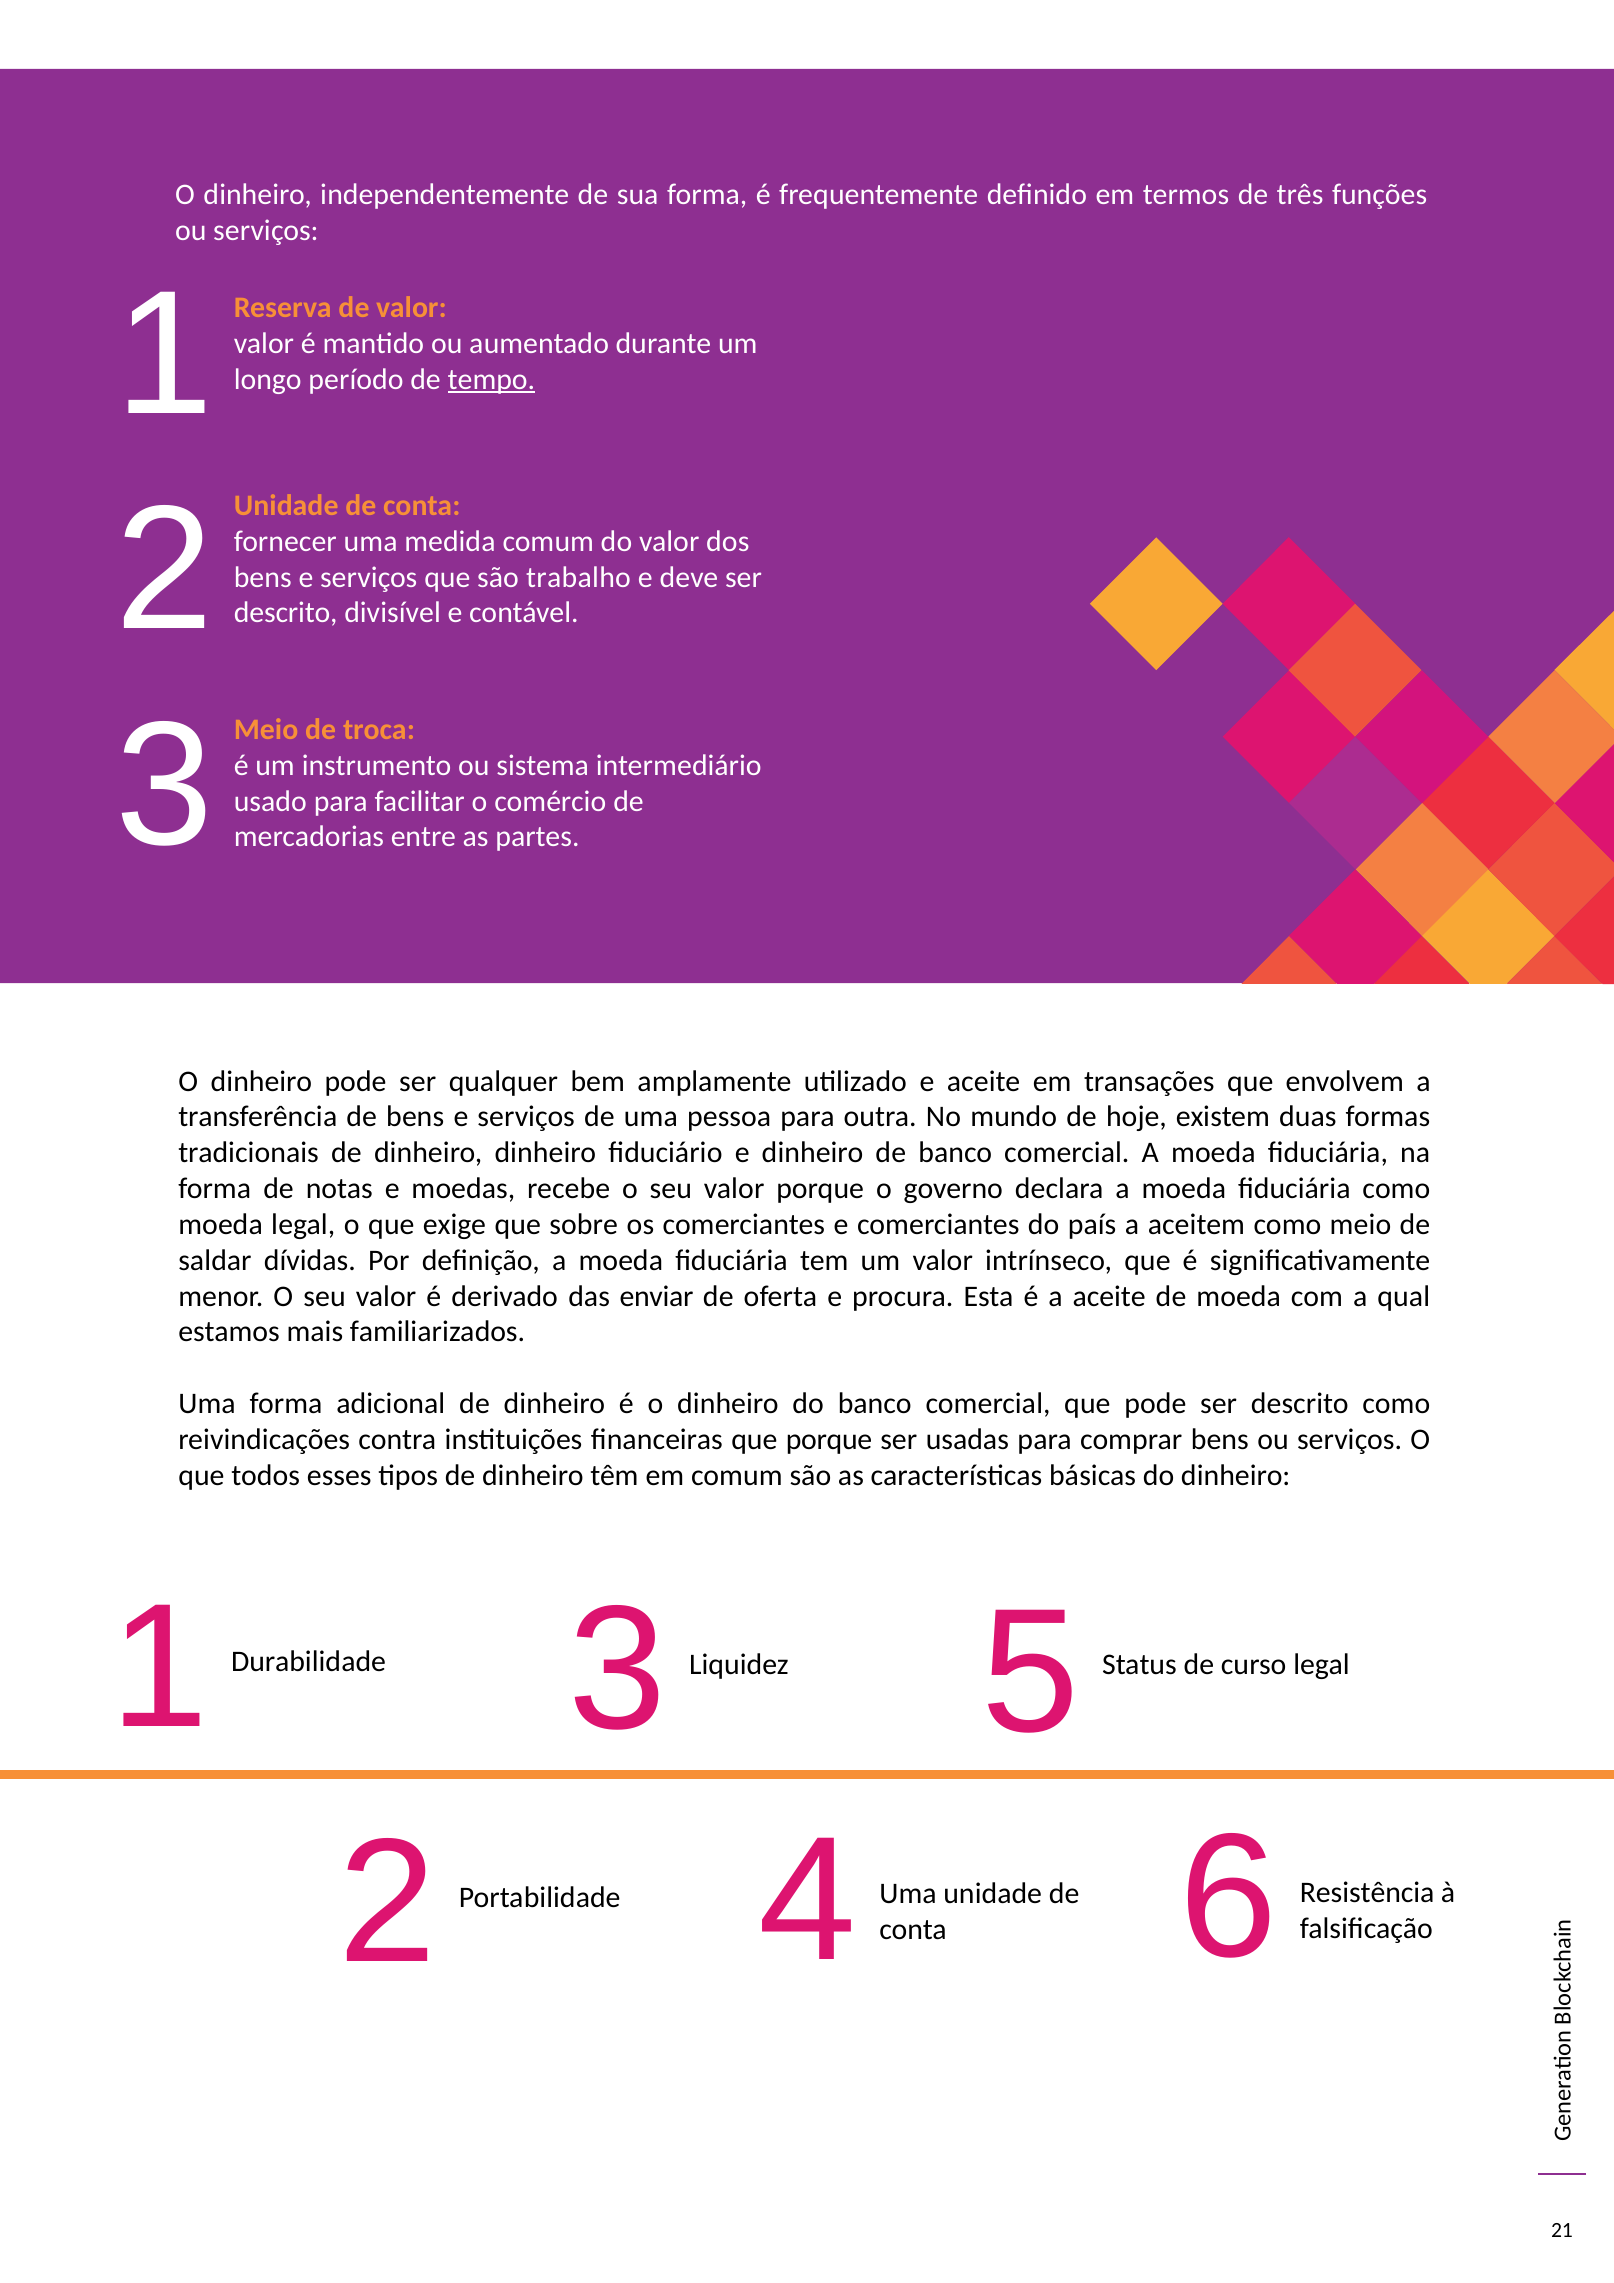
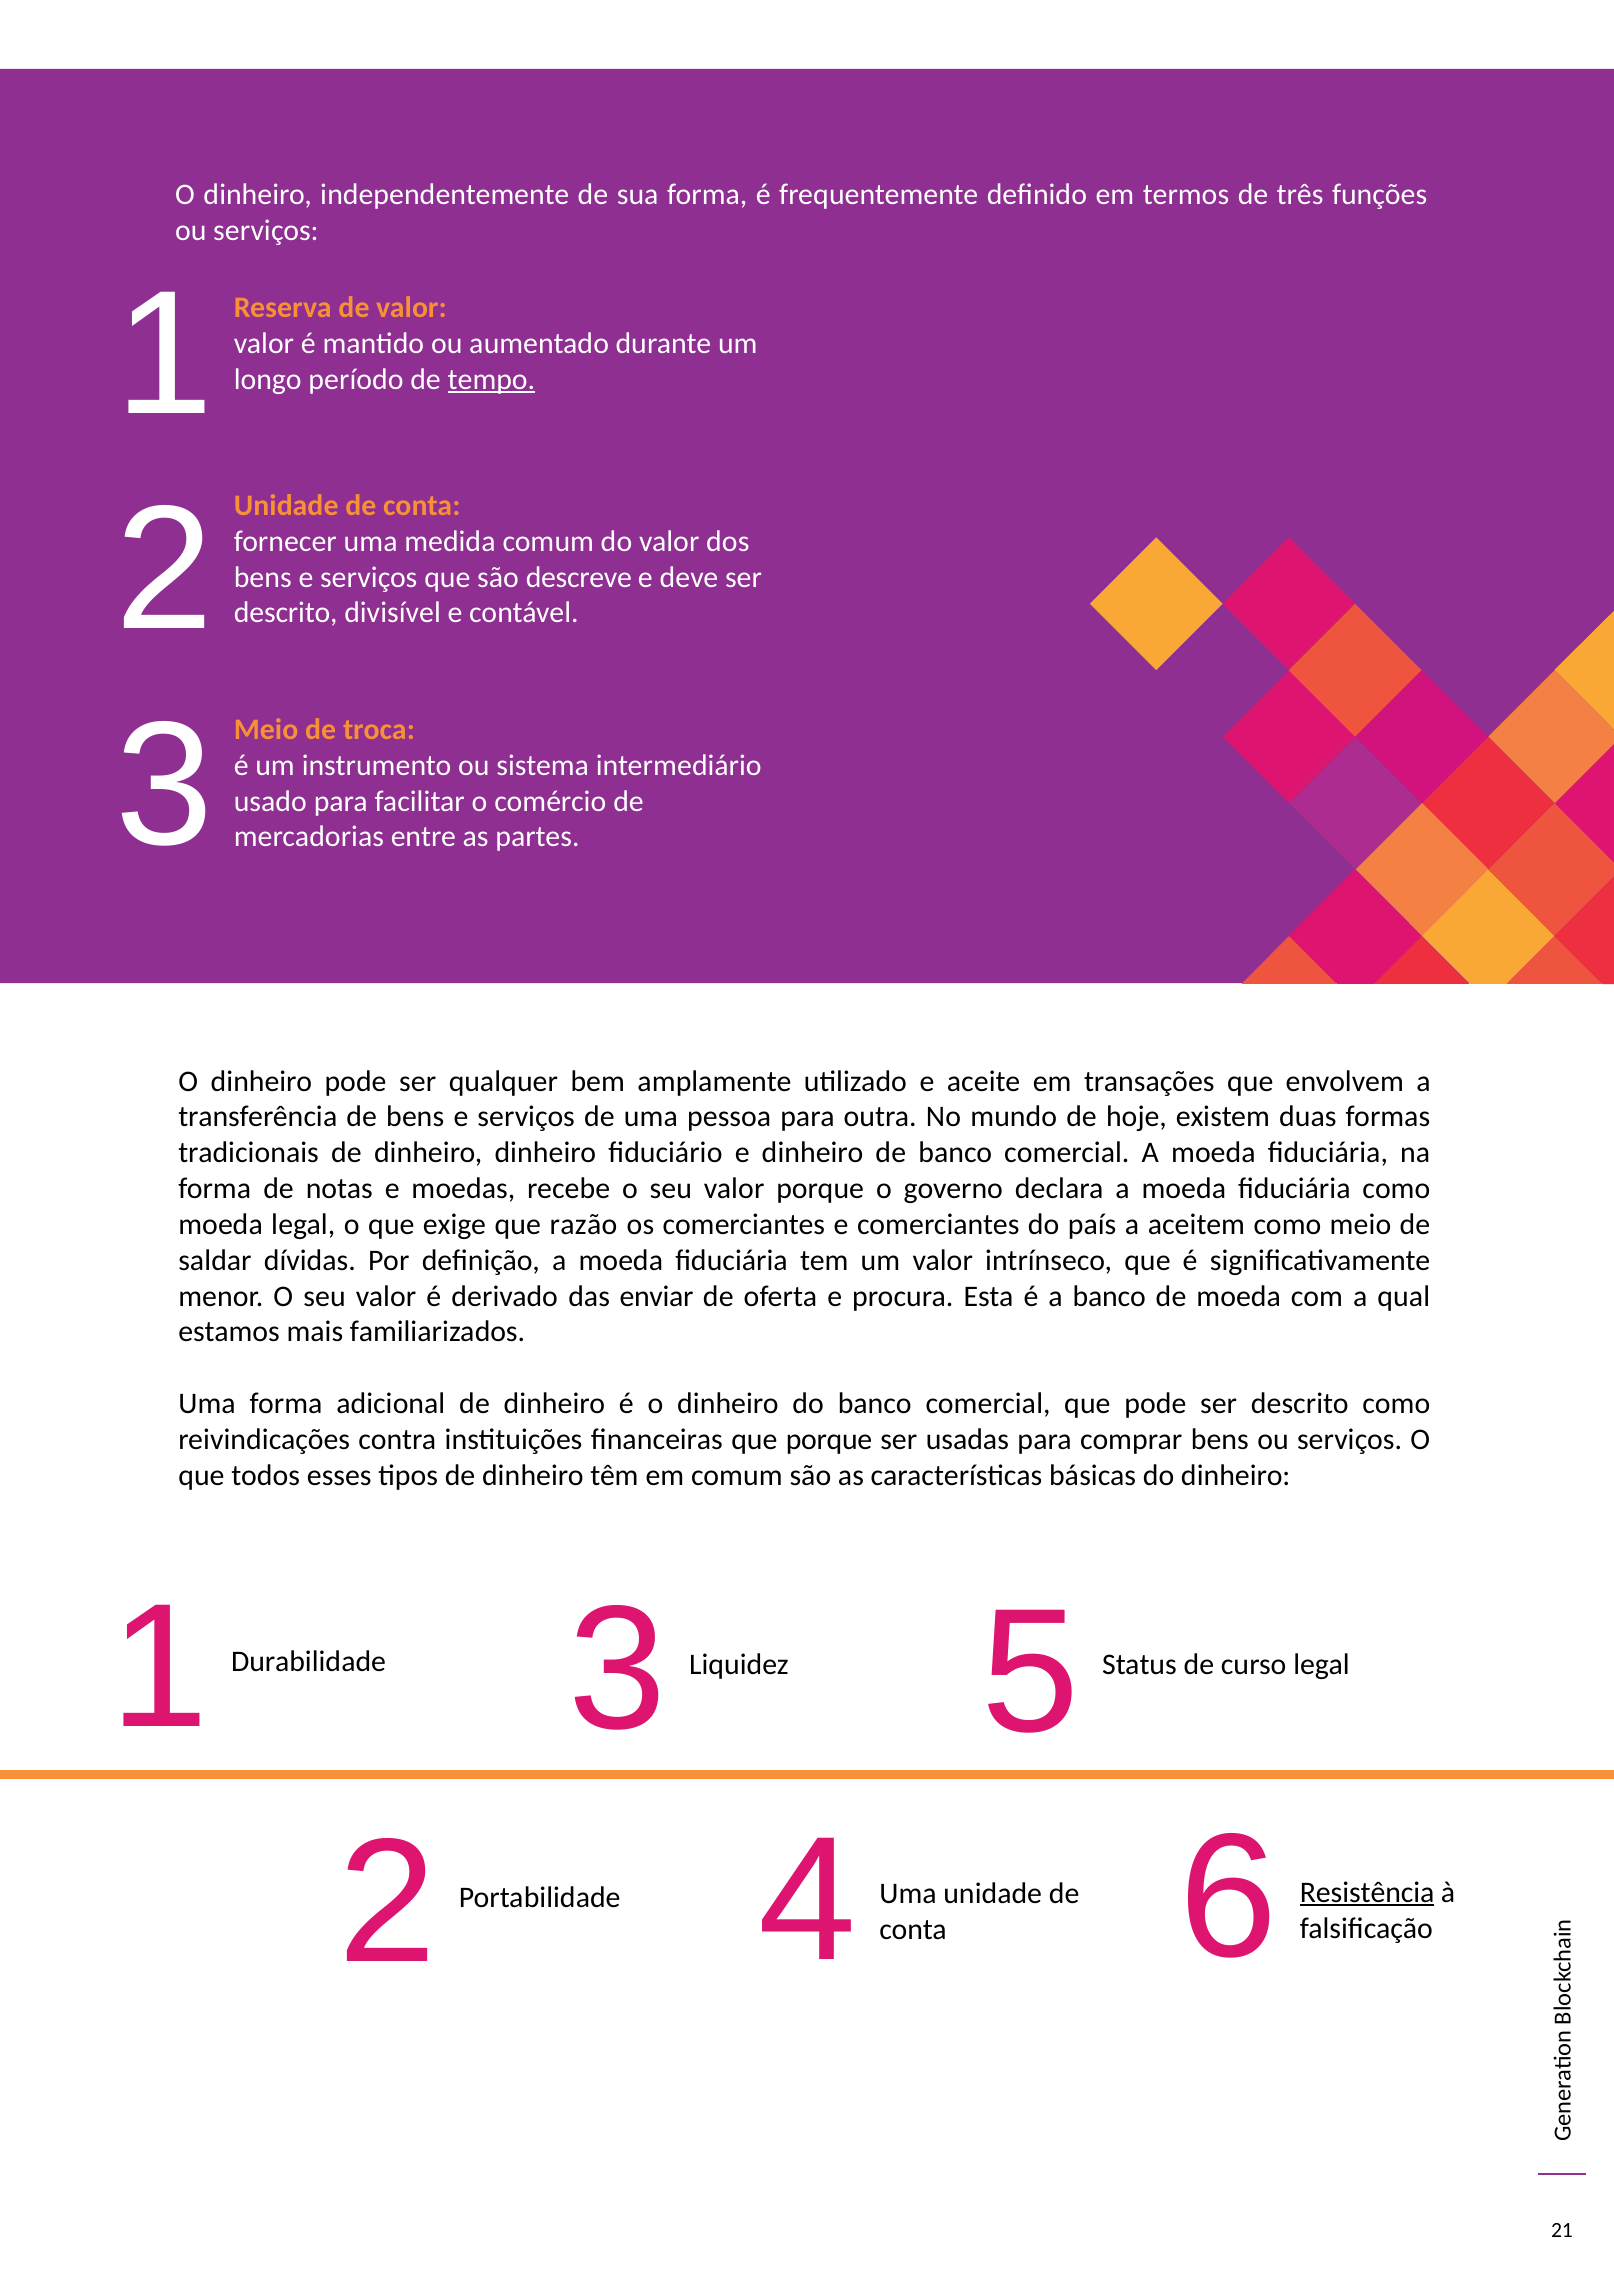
trabalho: trabalho -> descreve (579, 577)
sobre: sobre -> razão (584, 1224)
a aceite: aceite -> banco (1109, 1296)
Resistência underline: none -> present (1367, 1892)
